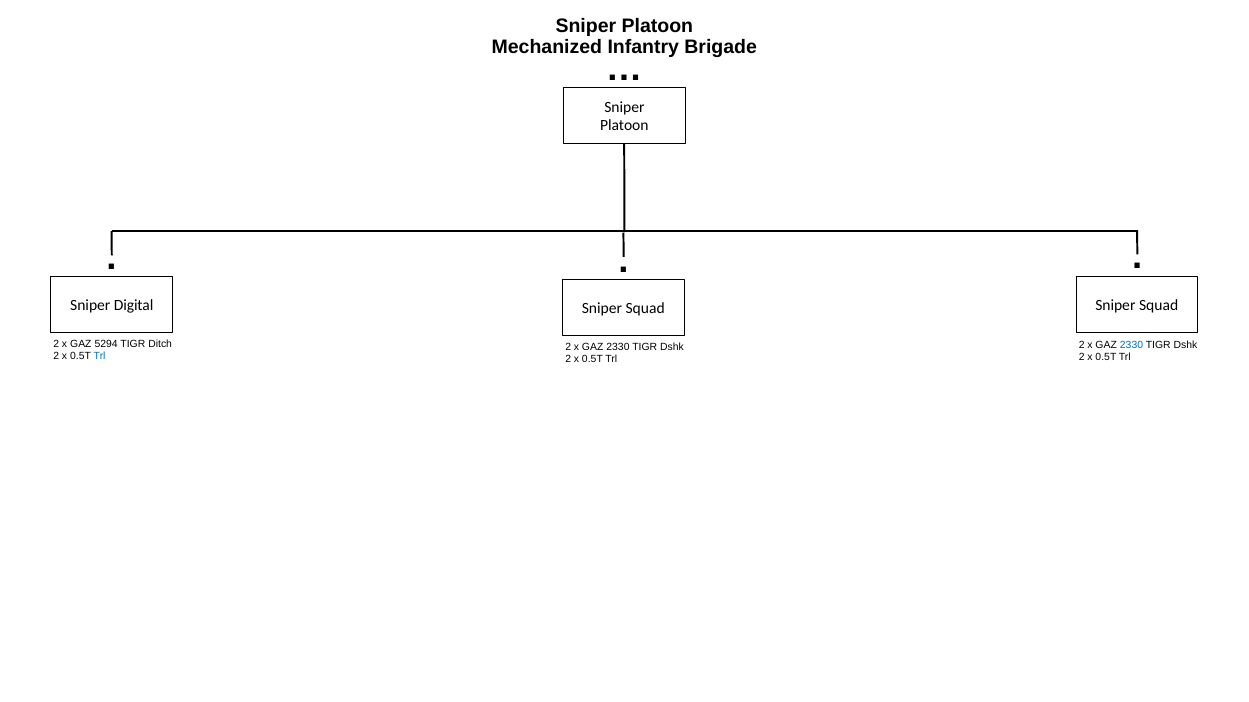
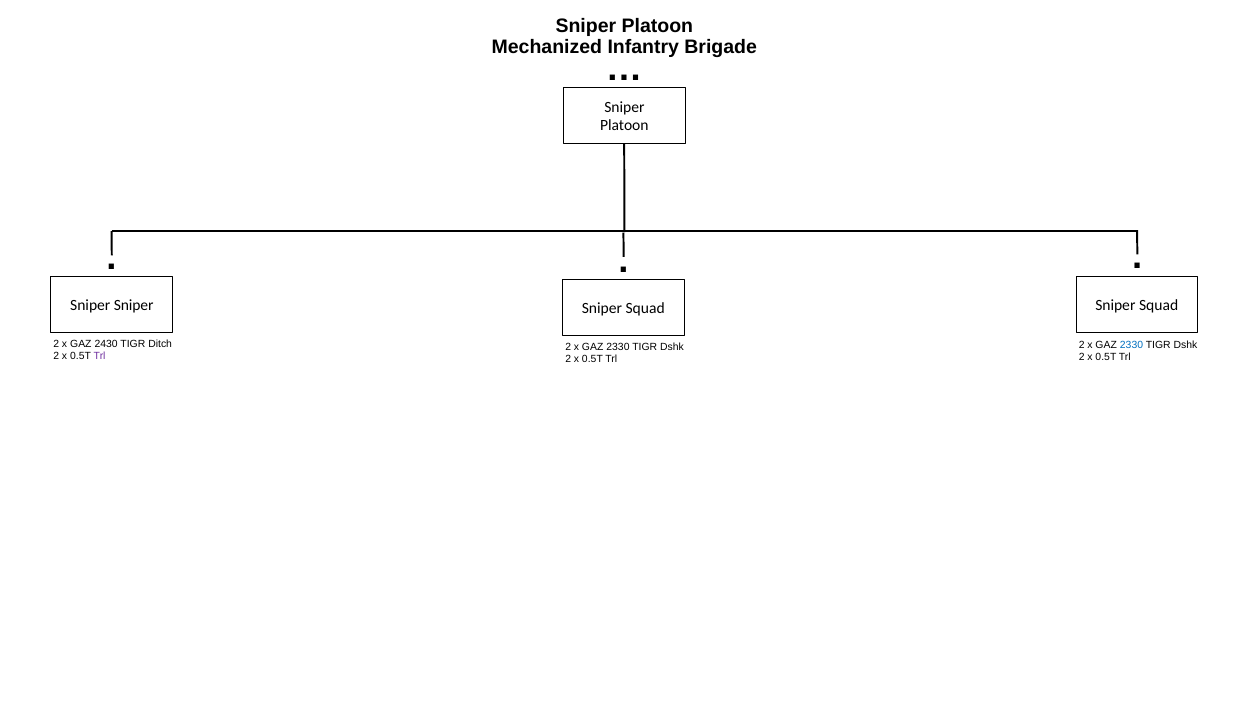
Sniper Digital: Digital -> Sniper (134, 306)
5294: 5294 -> 2430 (106, 344)
Trl colour: blue -> purple (100, 357)
